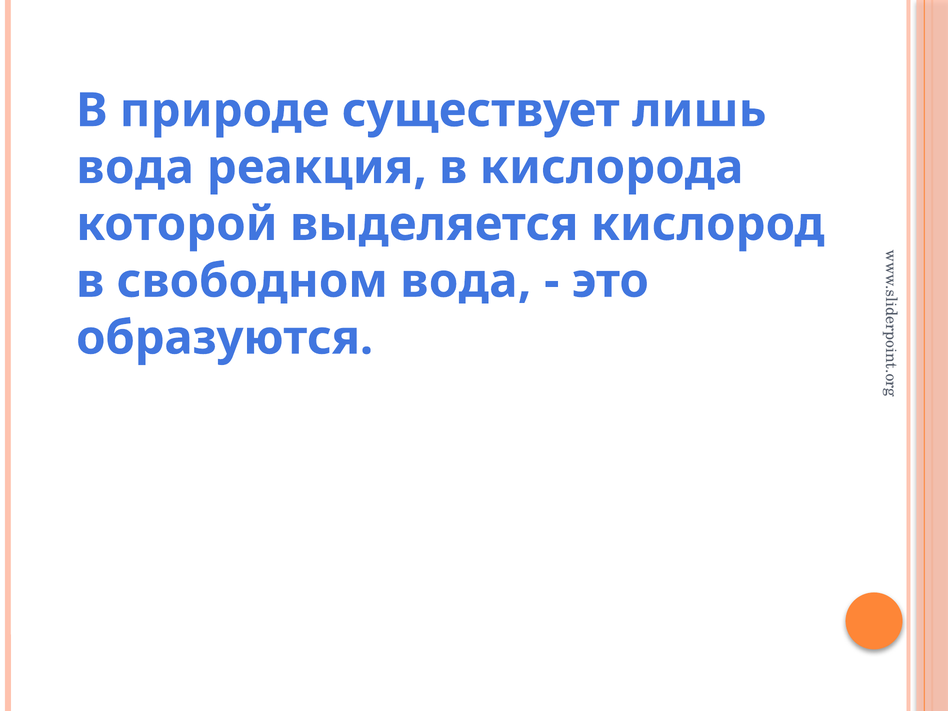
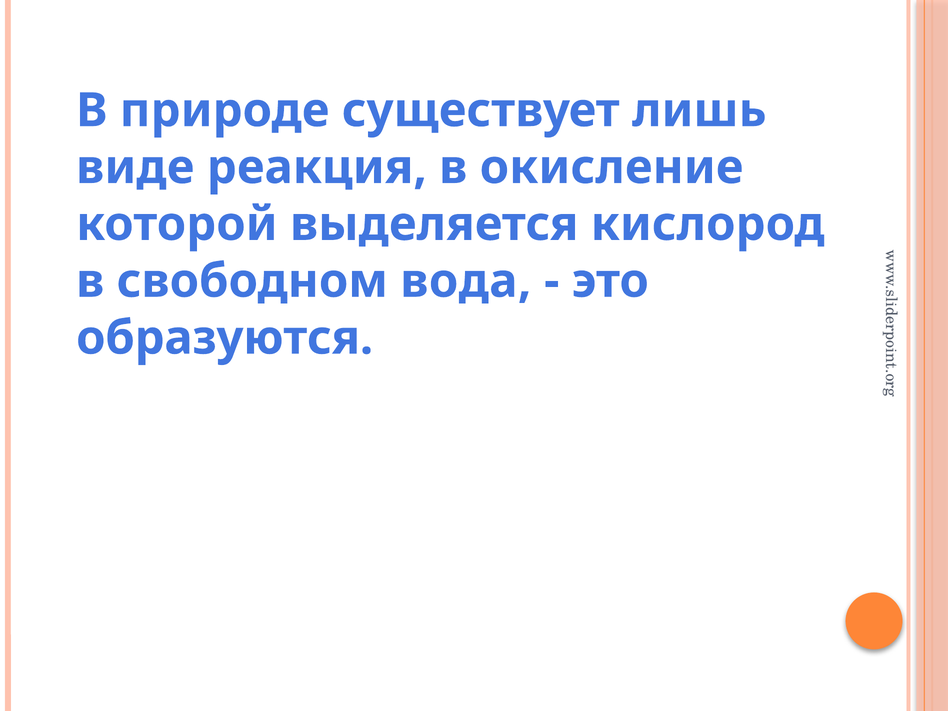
вода: вода -> виде (135, 167)
кислорода: кислорода -> окисление (612, 167)
